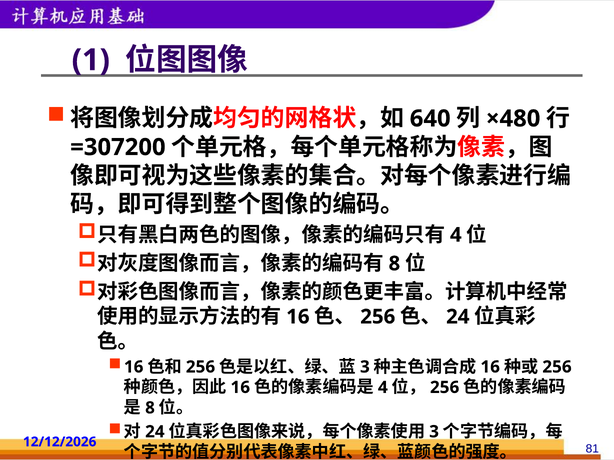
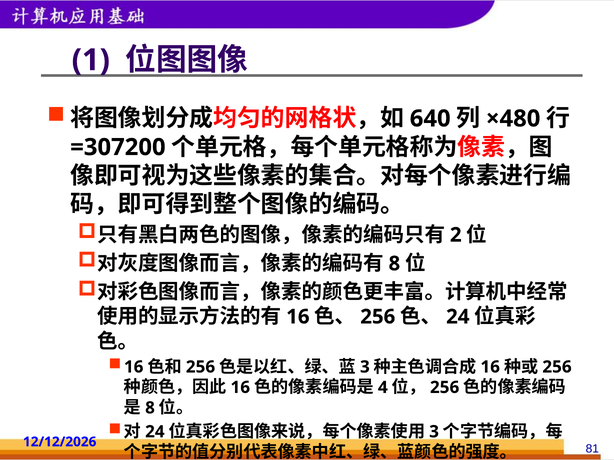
4: 4 -> 2 (456, 235)
